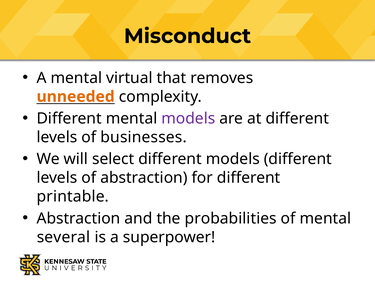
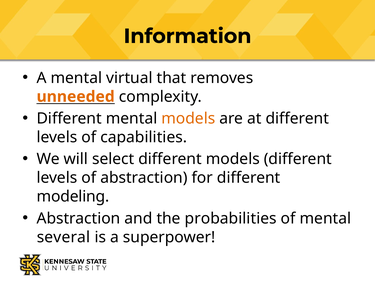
Misconduct: Misconduct -> Information (188, 36)
models colour: purple -> orange (188, 119)
businesses: businesses -> capabilities (144, 137)
printable: printable -> modeling (73, 197)
